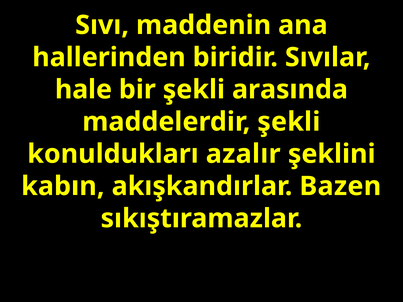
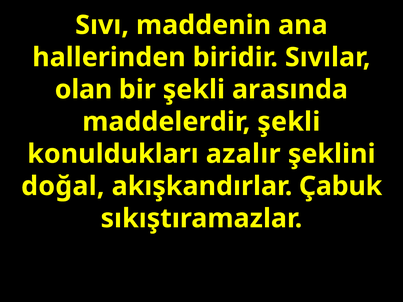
hale: hale -> olan (84, 90)
kabın: kabın -> doğal (63, 186)
Bazen: Bazen -> Çabuk (341, 186)
